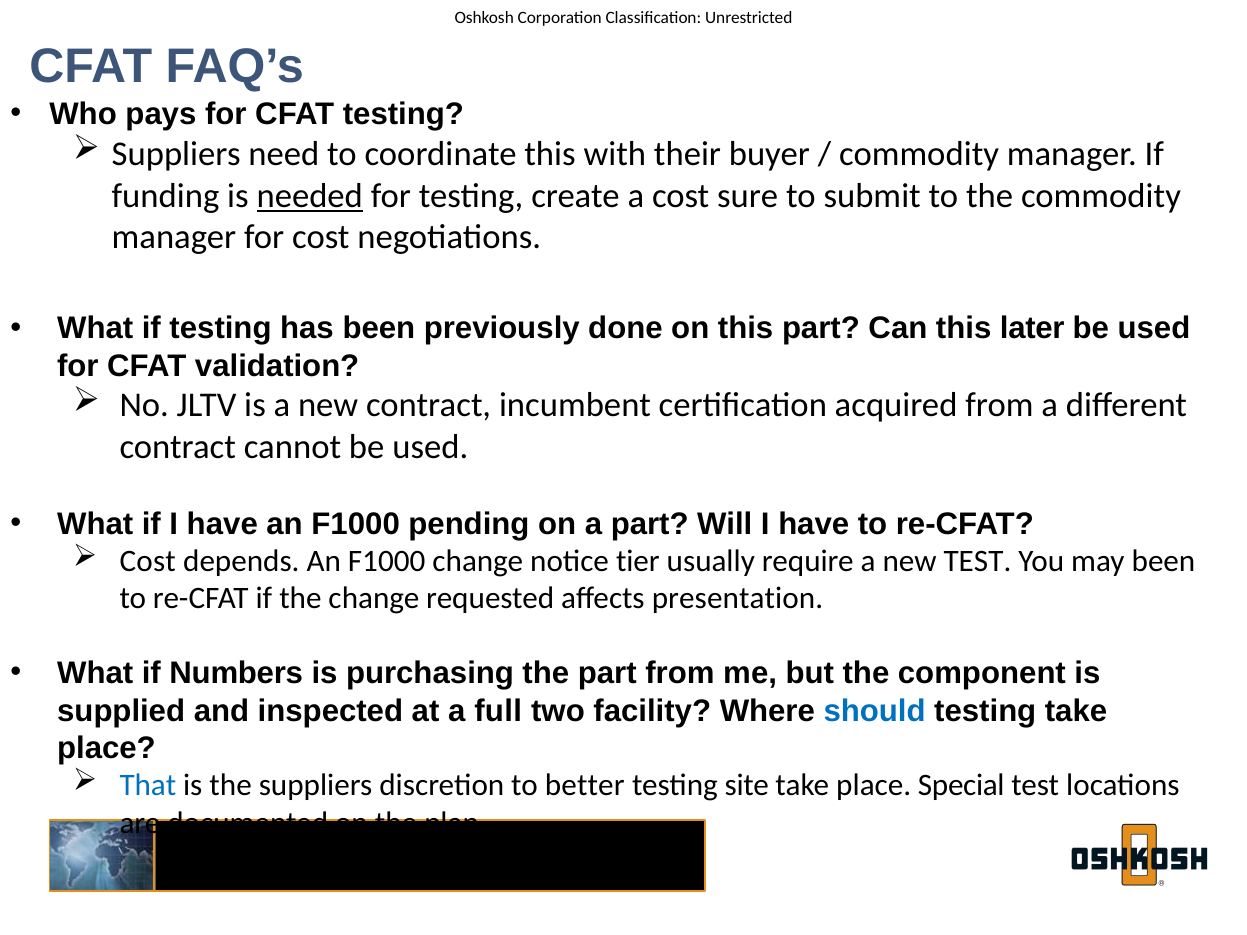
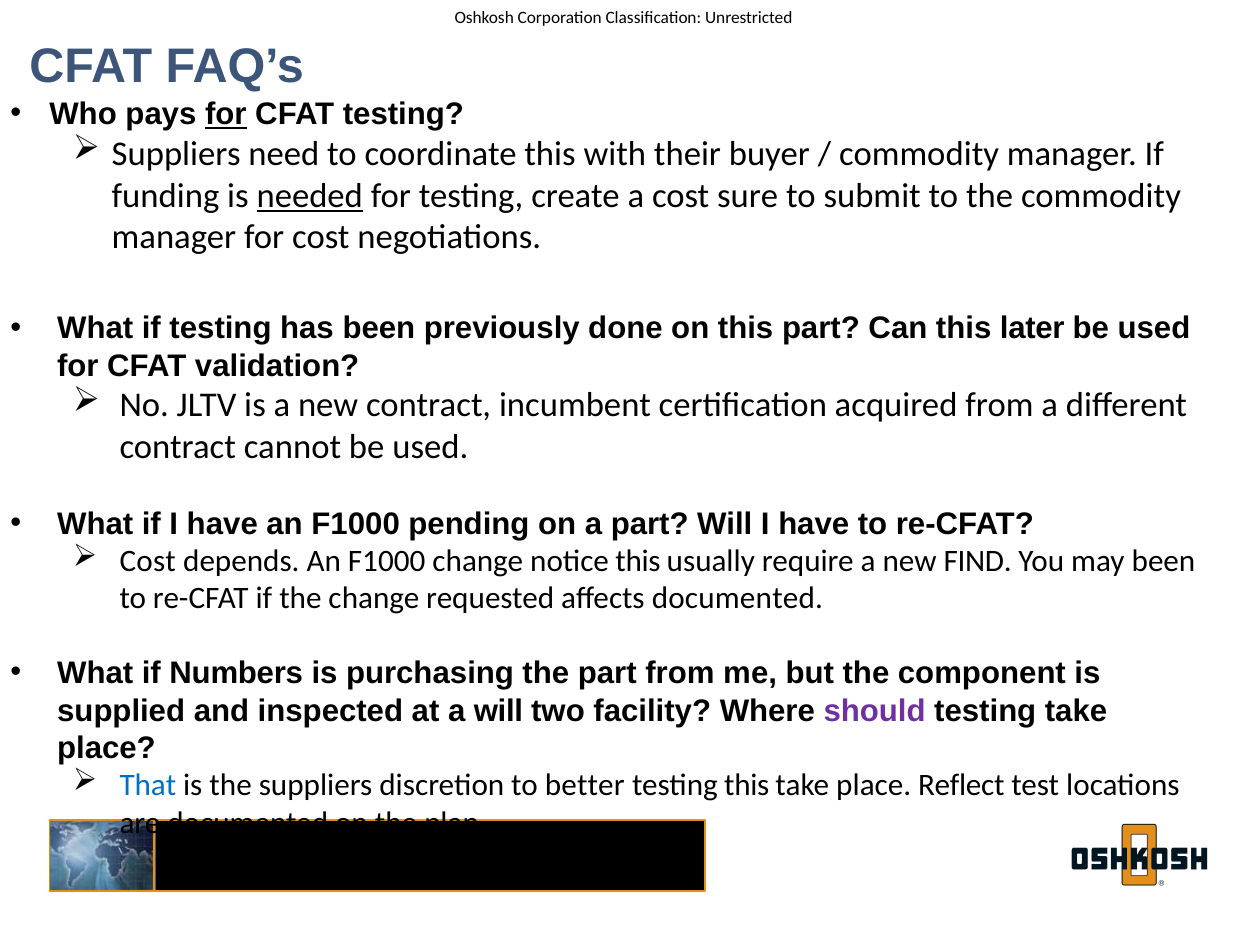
for underline: none -> present (226, 114)
notice tier: tier -> this (638, 561)
new TEST: TEST -> FIND (978, 561)
affects presentation: presentation -> documented (737, 599)
a full: full -> will (498, 711)
should colour: blue -> purple (875, 711)
testing site: site -> this (747, 786)
Special: Special -> Reflect (961, 786)
